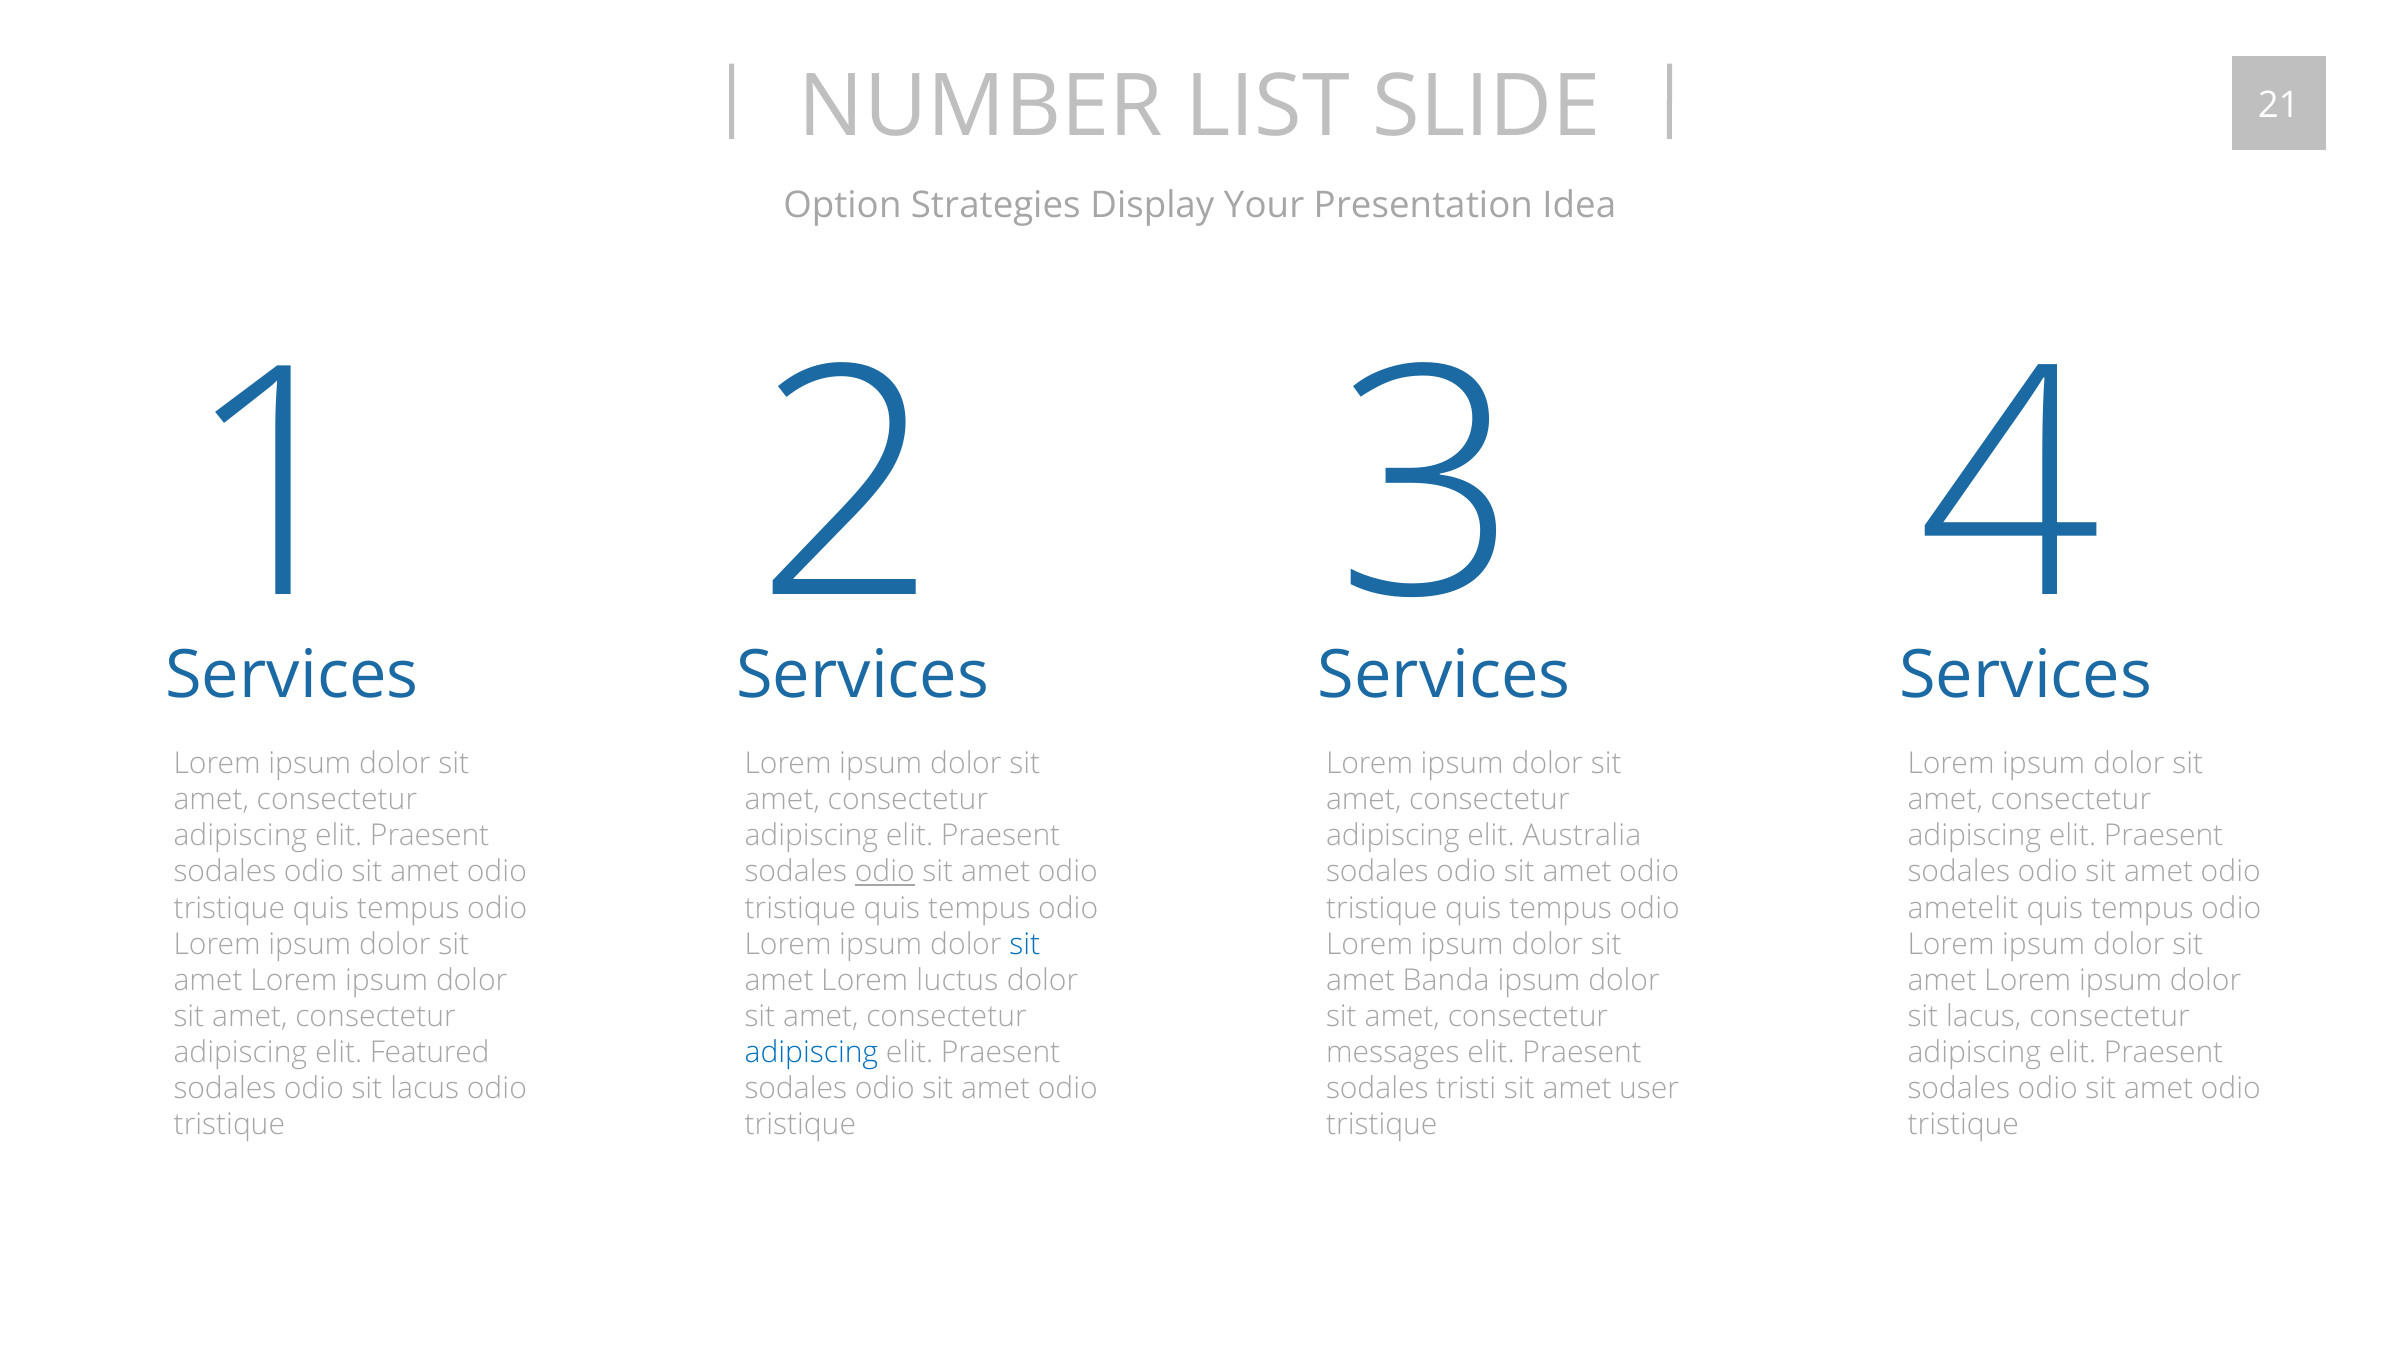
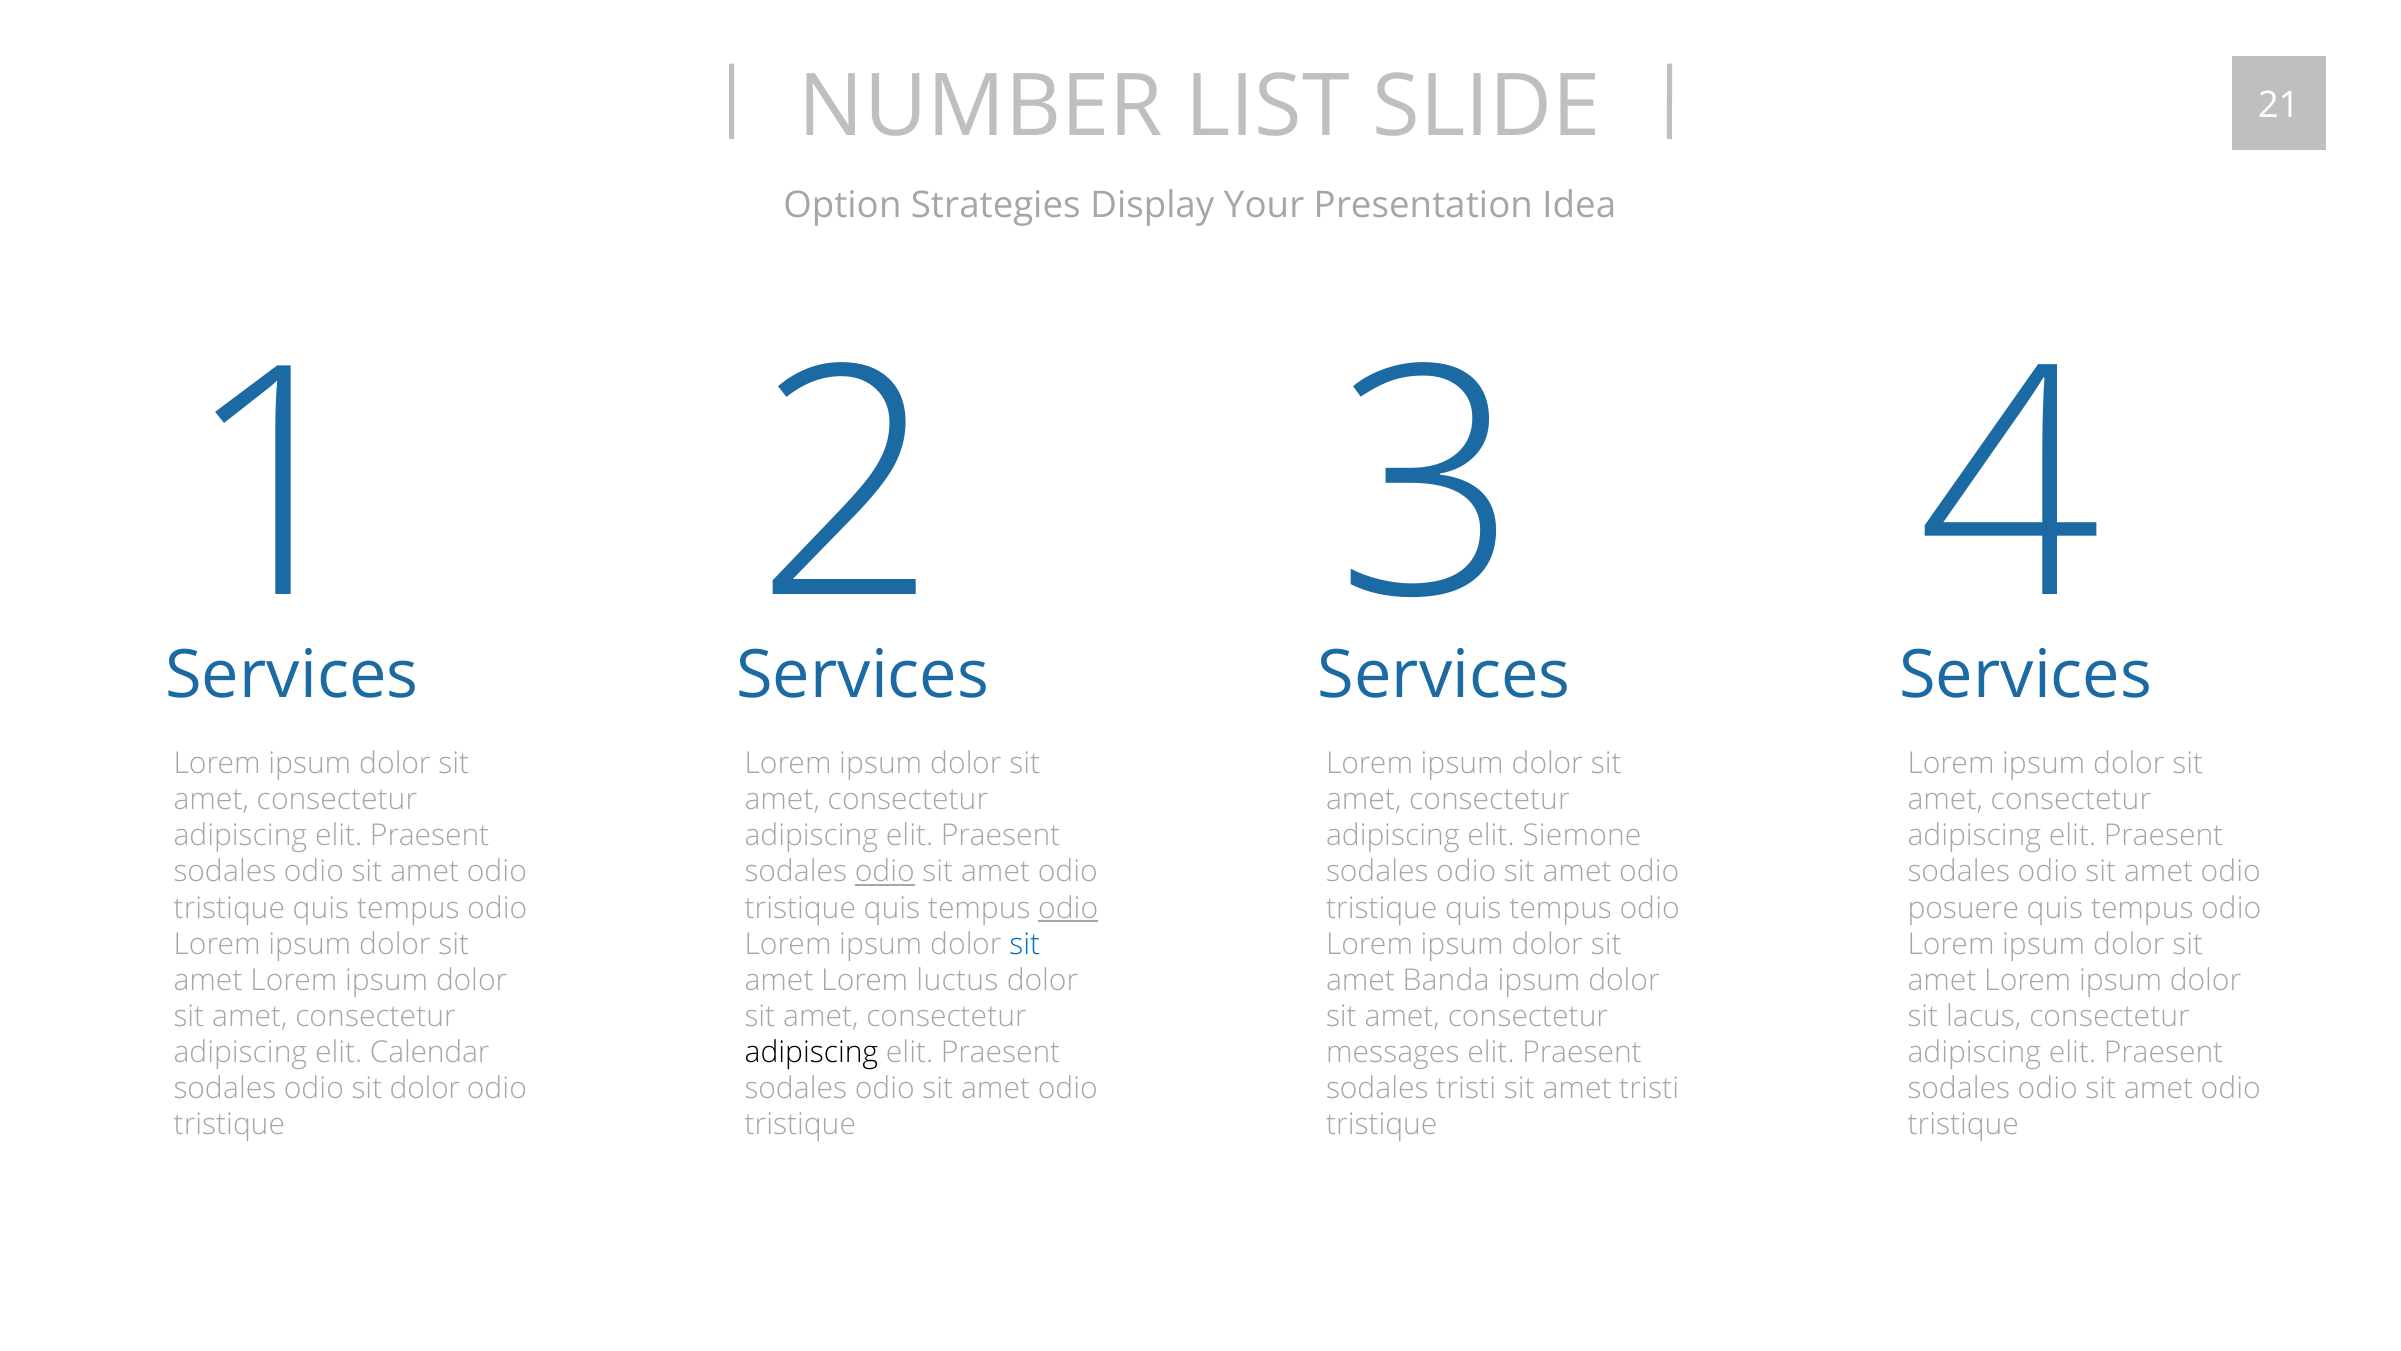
Australia: Australia -> Siemone (1582, 836)
odio underline: none -> present (1068, 908)
ametelit: ametelit -> posuere (1963, 908)
Featured: Featured -> Calendar (430, 1052)
adipiscing colour: blue -> black (811, 1052)
odio sit lacus: lacus -> dolor (425, 1088)
amet user: user -> tristi (1649, 1088)
